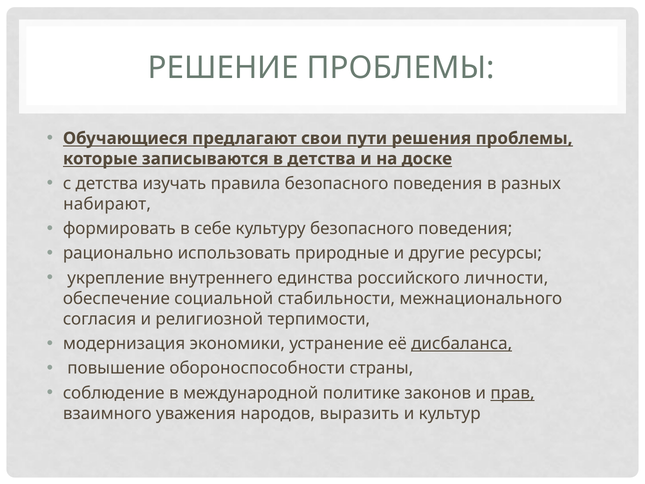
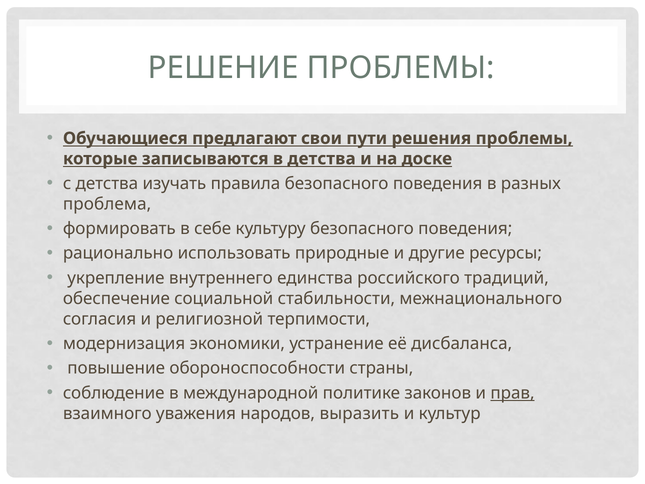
набирают: набирают -> проблема (107, 204)
личности: личности -> традиций (507, 278)
дисбаланса underline: present -> none (462, 343)
